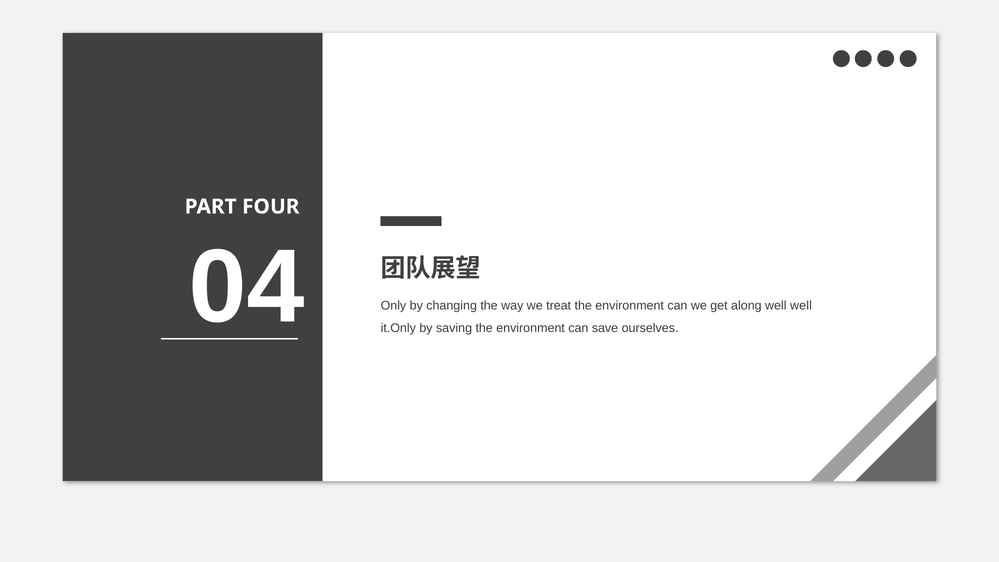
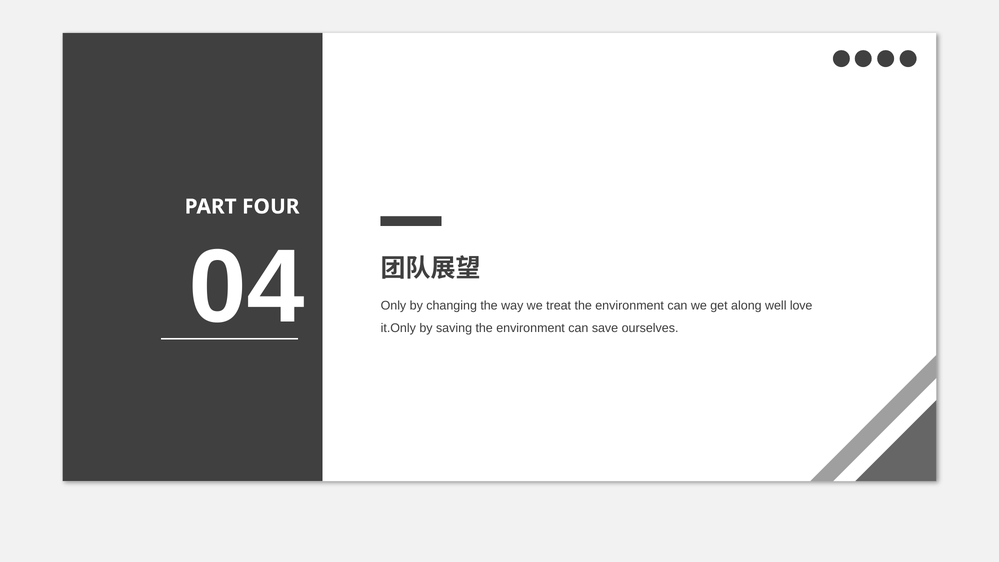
well well: well -> love (801, 306)
